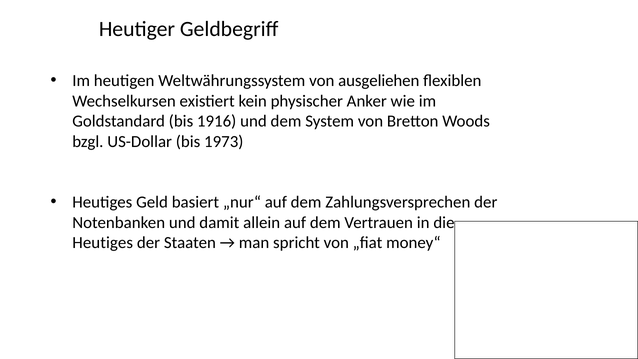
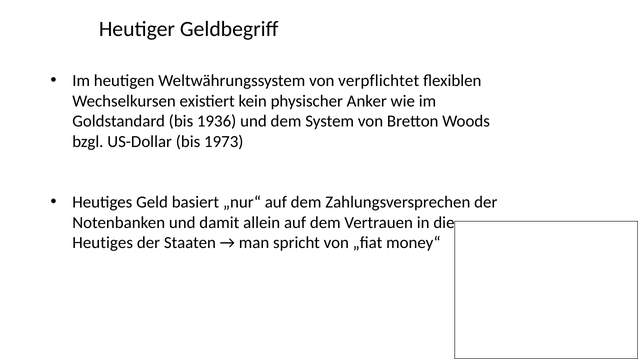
ausgeliehen: ausgeliehen -> verpflichtet (379, 81)
1916: 1916 -> 1936 (217, 121)
